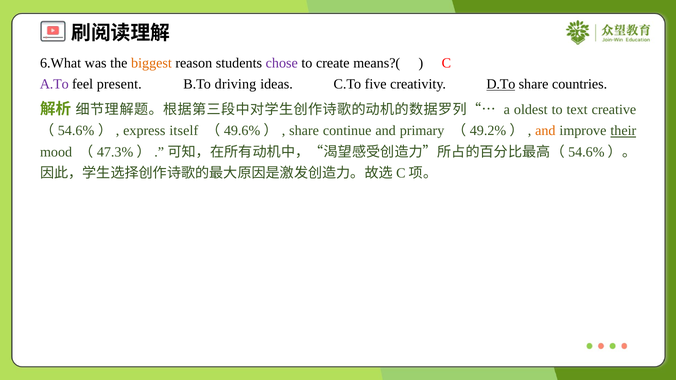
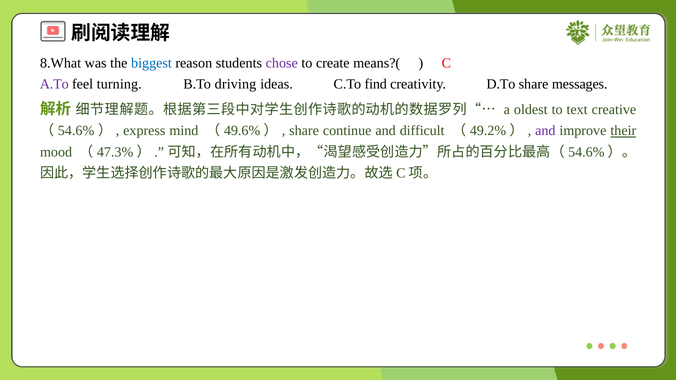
6.What: 6.What -> 8.What (61, 63)
biggest colour: orange -> blue (151, 63)
present: present -> turning (119, 84)
five: five -> find (376, 84)
D.To underline: present -> none (501, 84)
countries: countries -> messages (580, 84)
itself: itself -> mind (184, 131)
primary: primary -> difficult (422, 131)
and colour: orange -> purple (545, 131)
